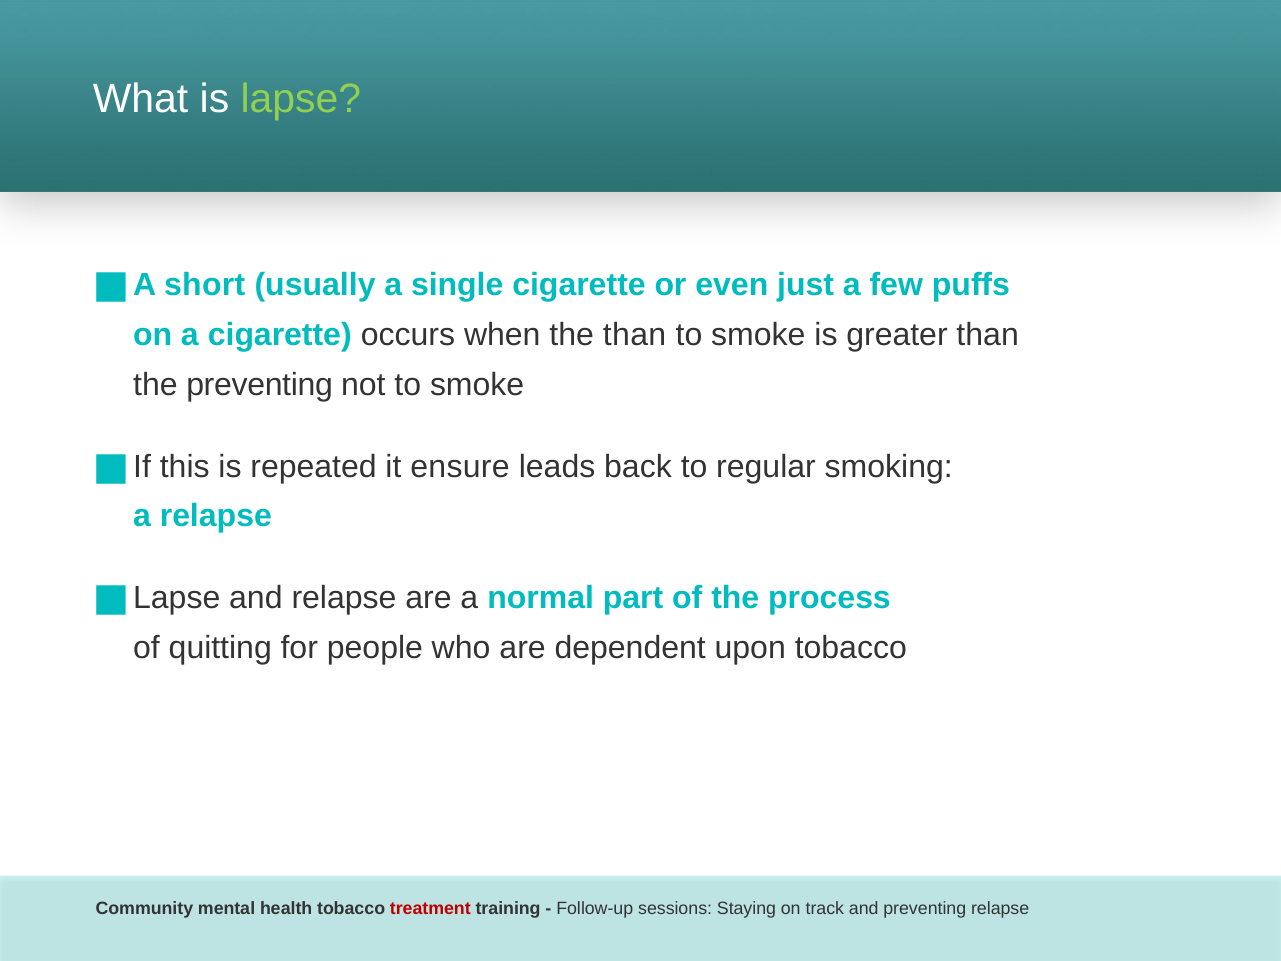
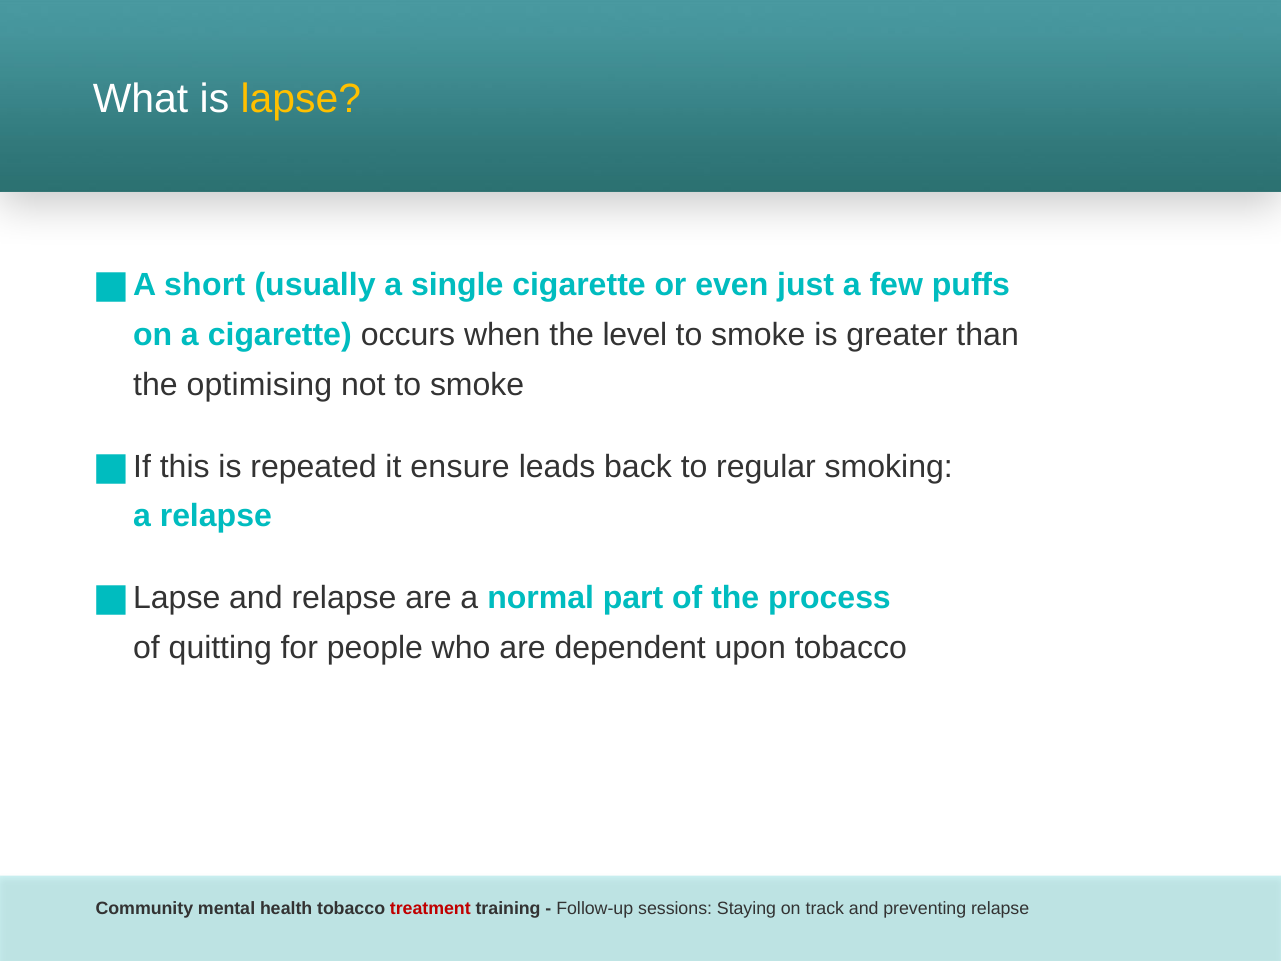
lapse colour: light green -> yellow (301, 99)
the than: than -> level (635, 335)
the preventing: preventing -> optimising (259, 384)
